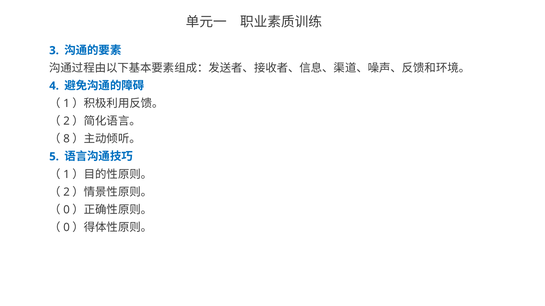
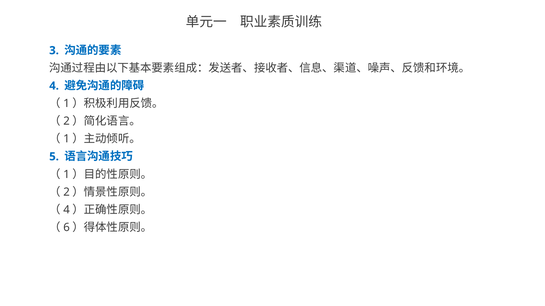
8: 8 -> 1 (67, 139)
0: 0 -> 4 (67, 210)
0: 0 -> 6 (67, 228)
